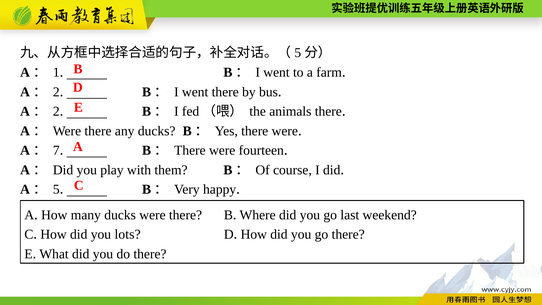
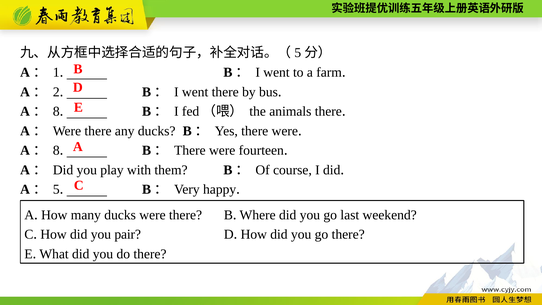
2: 2 -> 8 (56, 111)
7: 7 -> 8 (56, 150)
lots: lots -> pair (128, 234)
